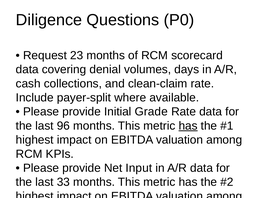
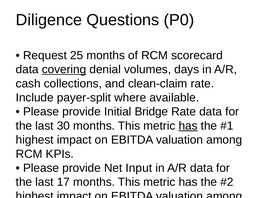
23: 23 -> 25 (77, 55)
covering underline: none -> present (64, 69)
Grade: Grade -> Bridge (151, 112)
96: 96 -> 30 (63, 126)
33: 33 -> 17 (63, 182)
